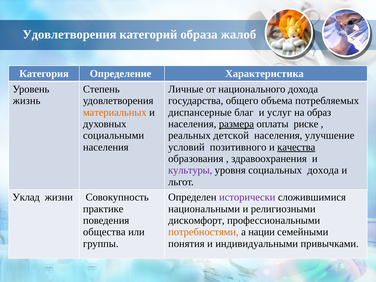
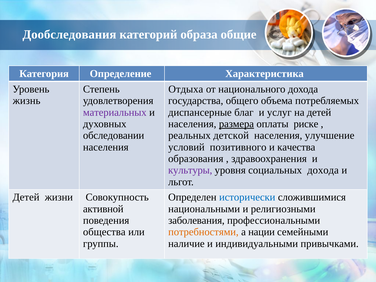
Удовлетворения: Удовлетворения -> Дообследования (69, 35)
жалоб: жалоб -> общие (239, 35)
Личные: Личные -> Отдыха (186, 89)
материальных colour: orange -> purple (115, 112)
на образ: образ -> детей (319, 112)
социальными: социальными -> обследовании (114, 135)
качества underline: present -> none (296, 147)
Уклад: Уклад -> Детей (26, 197)
исторически colour: purple -> blue (247, 197)
практике: практике -> активной (103, 209)
дискомфорт: дискомфорт -> заболевания (196, 220)
понятия: понятия -> наличие (186, 244)
